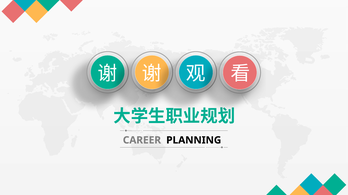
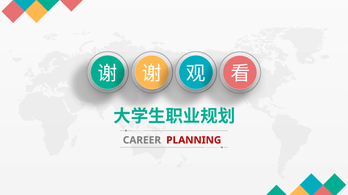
PLANNING colour: black -> red (194, 141)
